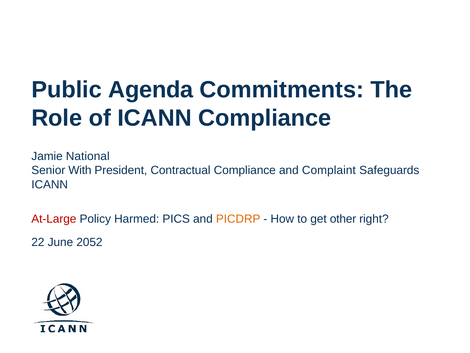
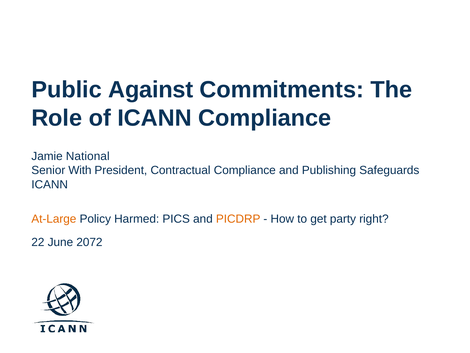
Agenda: Agenda -> Against (151, 90)
Complaint: Complaint -> Publishing (329, 170)
At-Large colour: red -> orange (54, 219)
other: other -> party (343, 219)
2052: 2052 -> 2072 (89, 242)
